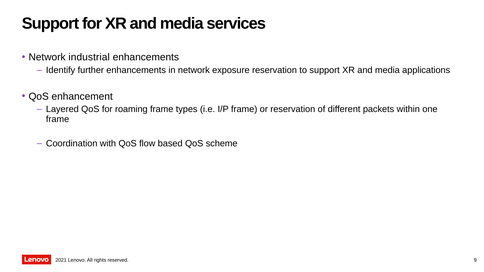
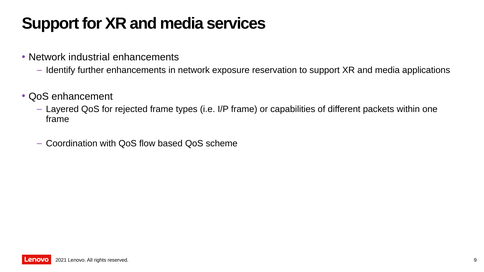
roaming: roaming -> rejected (131, 109)
or reservation: reservation -> capabilities (293, 109)
